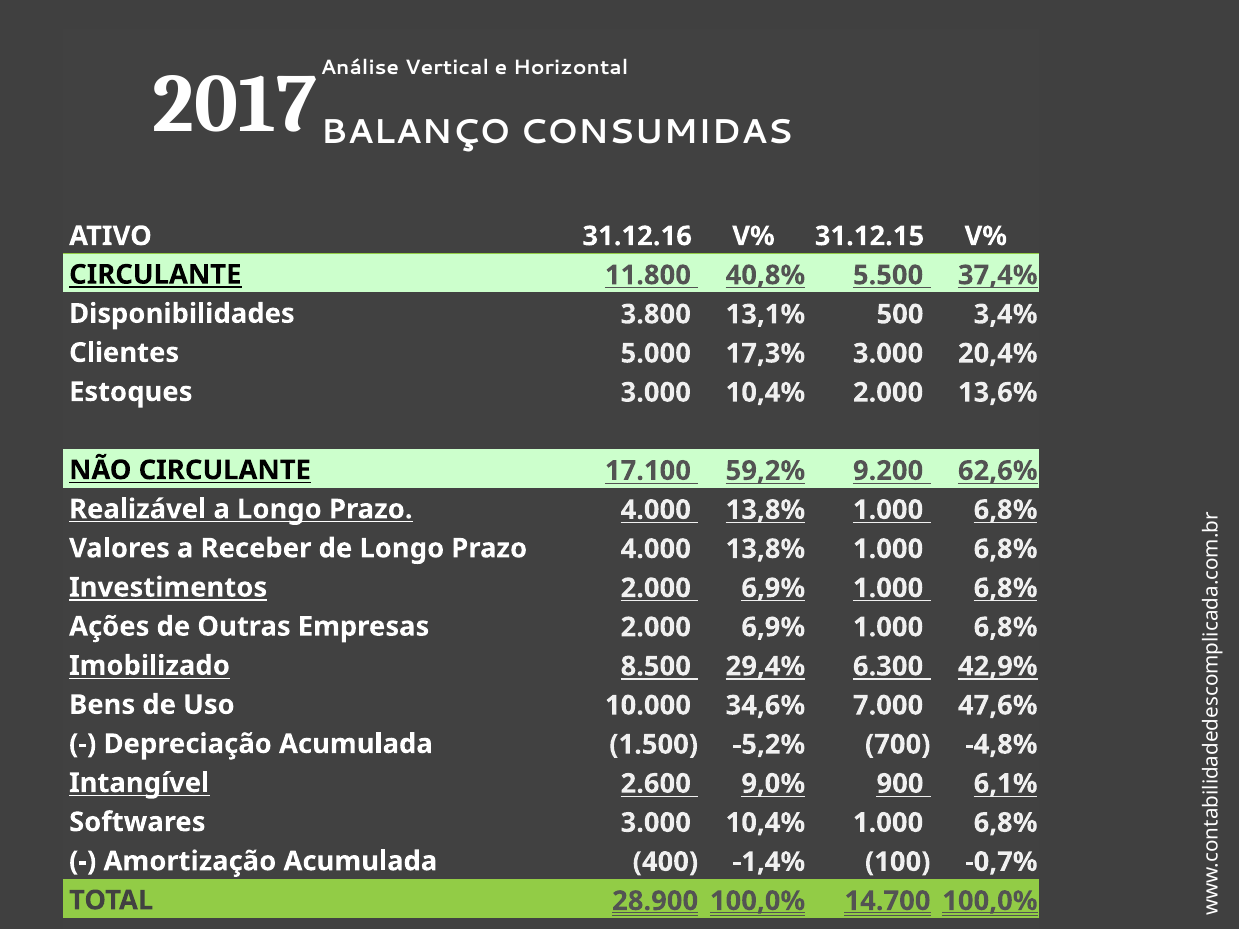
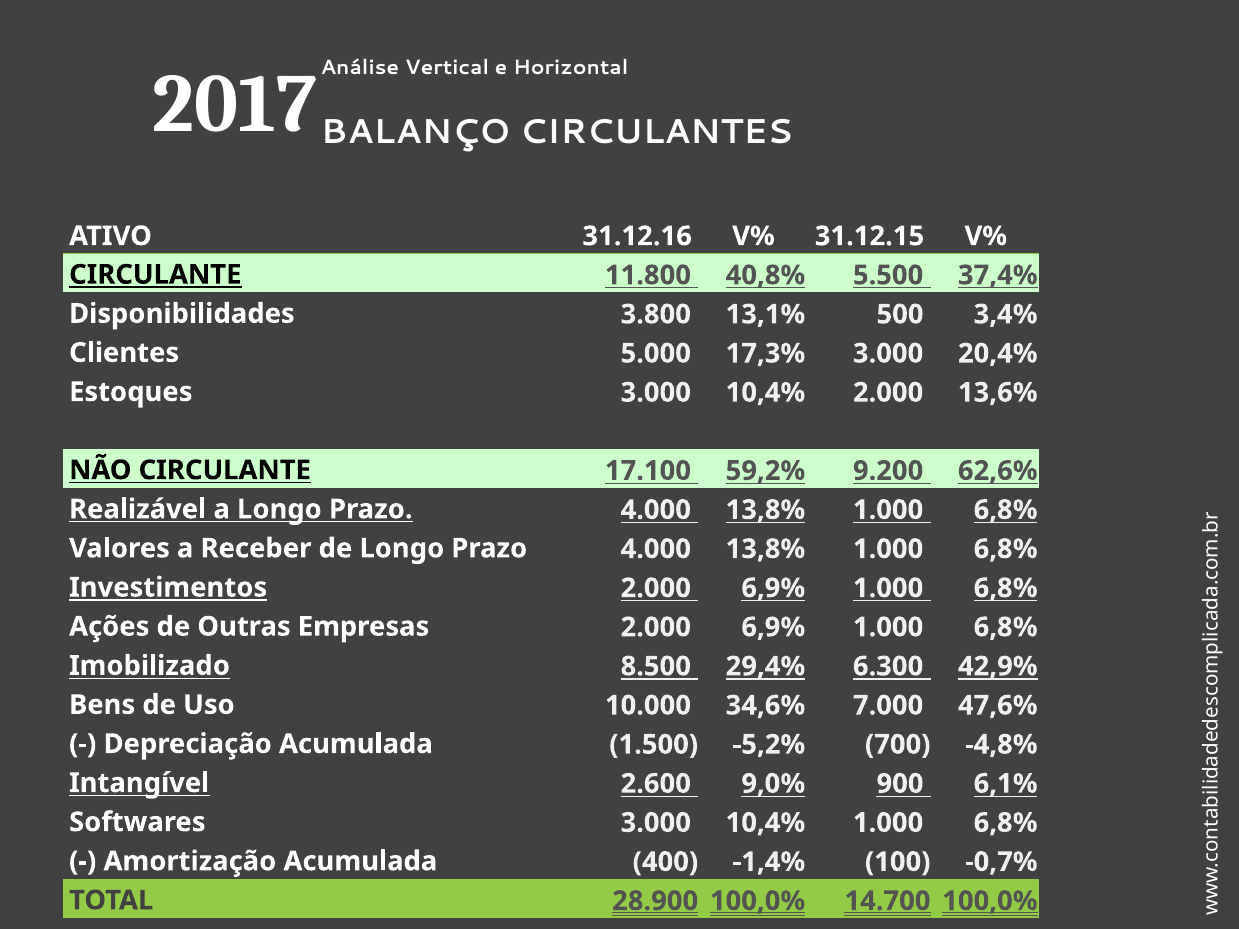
CONSUMIDAS: CONSUMIDAS -> CIRCULANTES (656, 132)
